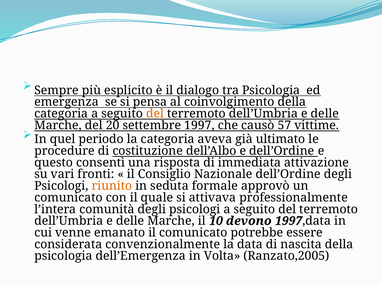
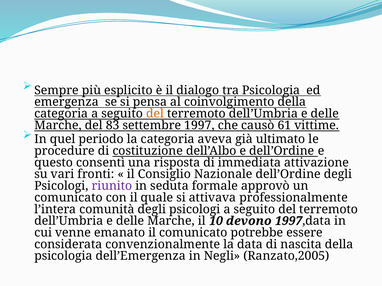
20: 20 -> 83 (113, 126)
57: 57 -> 61 (284, 126)
riunito colour: orange -> purple (112, 186)
Volta: Volta -> Negli (222, 256)
